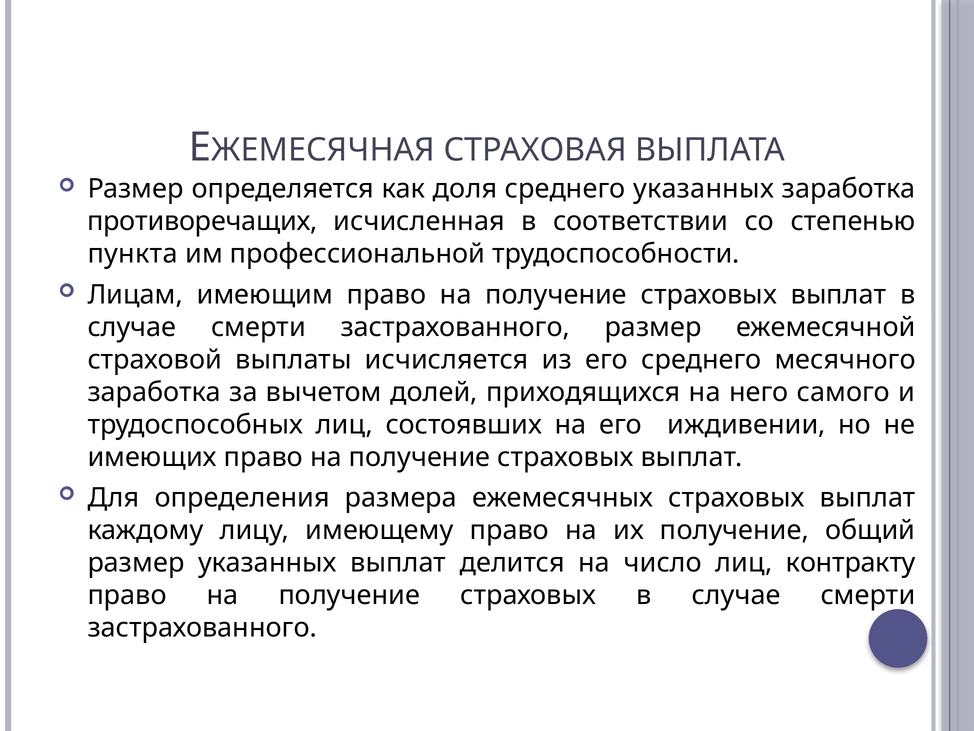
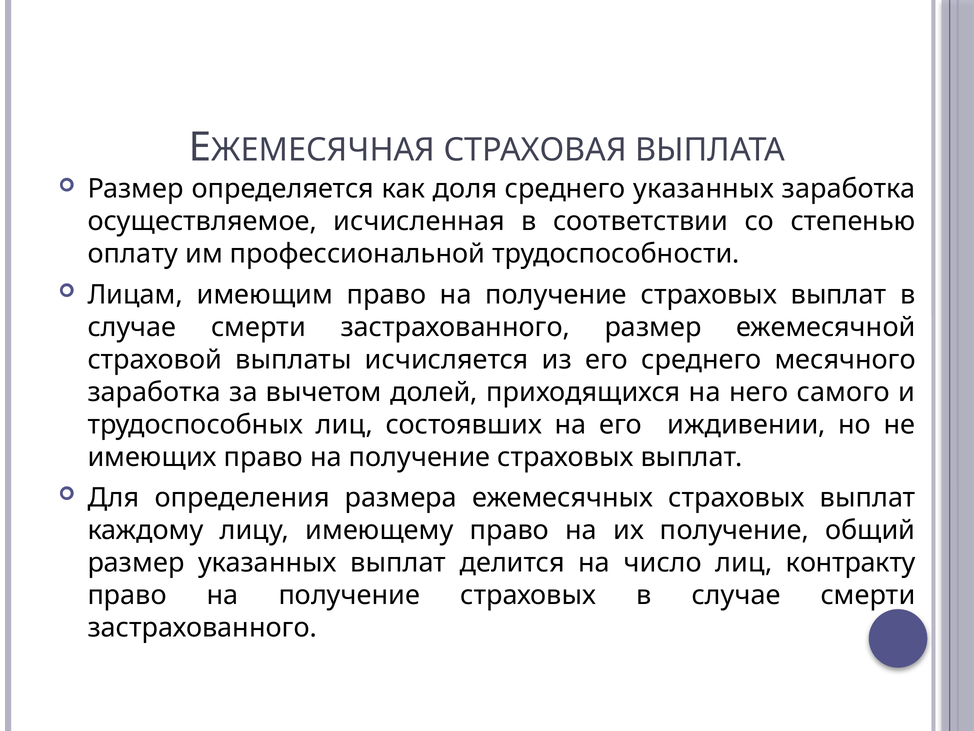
противоречащих: противоречащих -> осуществляемое (202, 221)
пункта: пункта -> оплату (133, 254)
